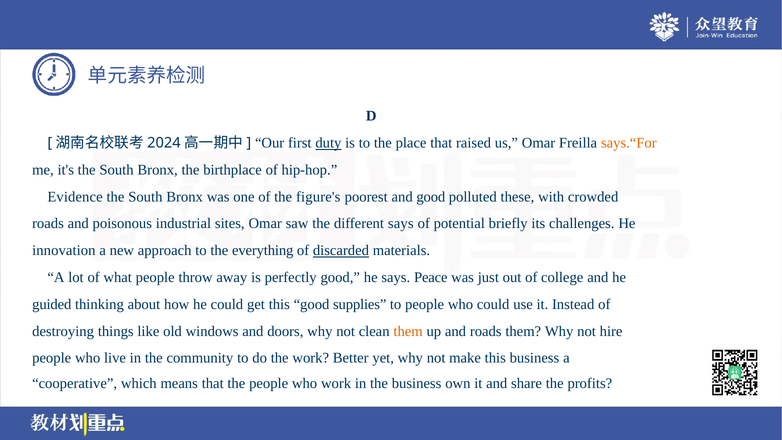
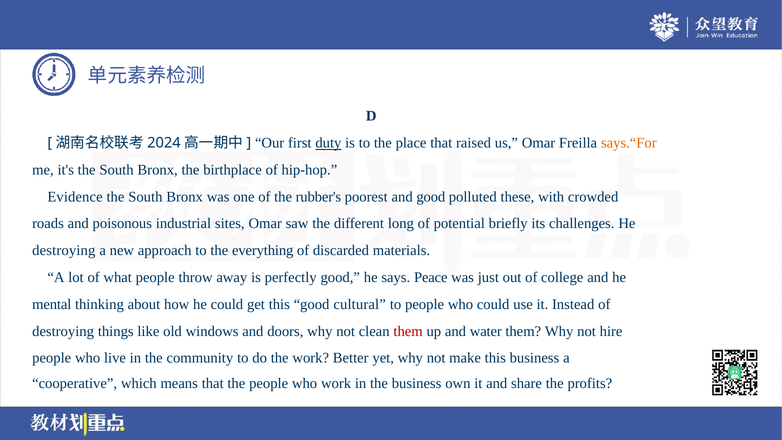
figure's: figure's -> rubber's (318, 197)
different says: says -> long (401, 224)
innovation: innovation -> destroying (64, 250)
discarded underline: present -> none (341, 250)
guided: guided -> mental (52, 304)
supplies: supplies -> cultural (360, 304)
them colour: orange -> red (408, 331)
and roads: roads -> water (486, 331)
